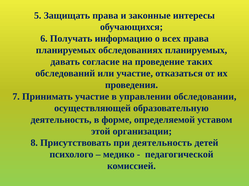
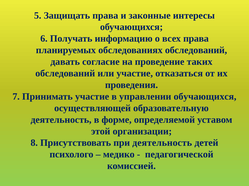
обследованиях планируемых: планируемых -> обследований (196, 50)
управлении обследовании: обследовании -> обучающихся (205, 97)
